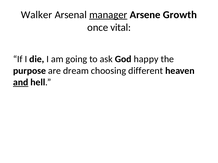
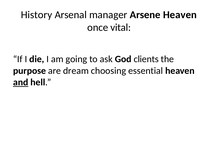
Walker: Walker -> History (37, 15)
manager underline: present -> none (108, 15)
Arsene Growth: Growth -> Heaven (180, 15)
happy: happy -> clients (146, 59)
different: different -> essential (146, 71)
